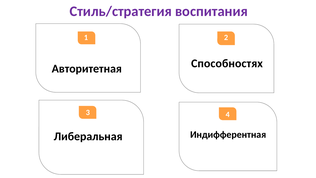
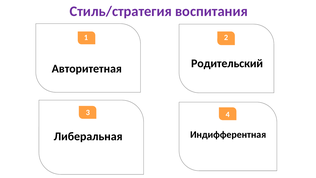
Способностях: Способностях -> Родительский (227, 63)
